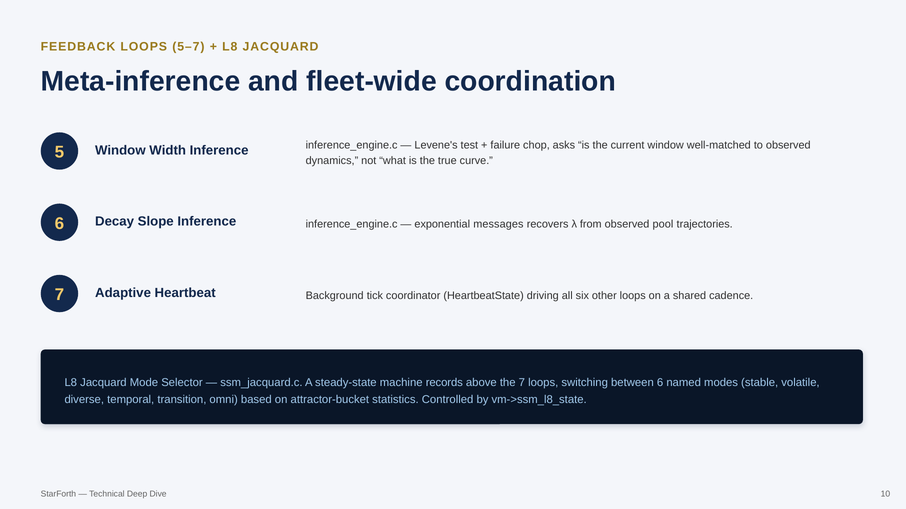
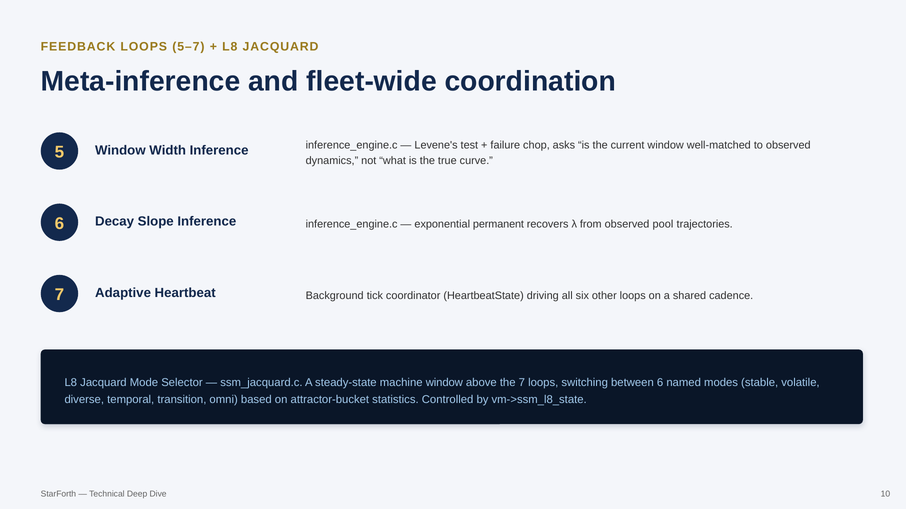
messages: messages -> permanent (498, 225)
machine records: records -> window (444, 383)
